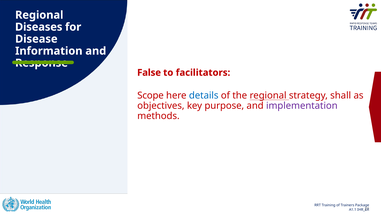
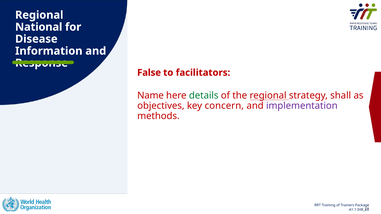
Diseases: Diseases -> National (39, 27)
Scope: Scope -> Name (150, 96)
details colour: blue -> green (204, 96)
purpose: purpose -> concern (224, 106)
